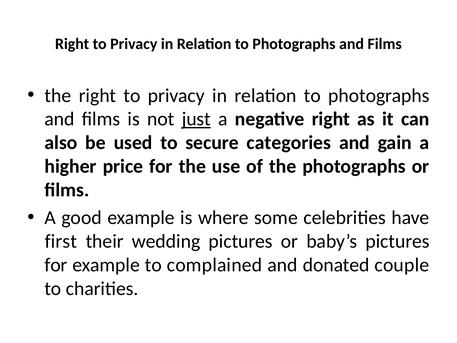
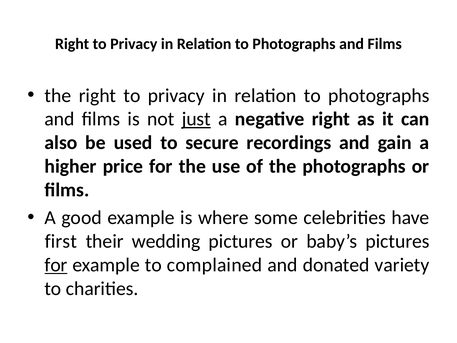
categories: categories -> recordings (289, 143)
for underline: none -> present (56, 265)
couple: couple -> variety (402, 265)
